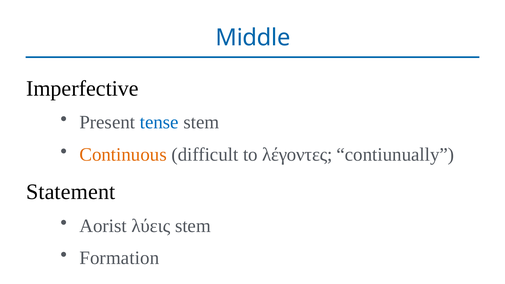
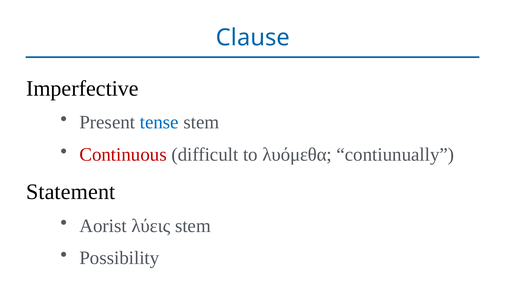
Middle: Middle -> Clause (253, 38)
Continuous colour: orange -> red (123, 155)
λέγοντες: λέγοντες -> λυόμεθα (297, 155)
Formation: Formation -> Possibility (119, 258)
